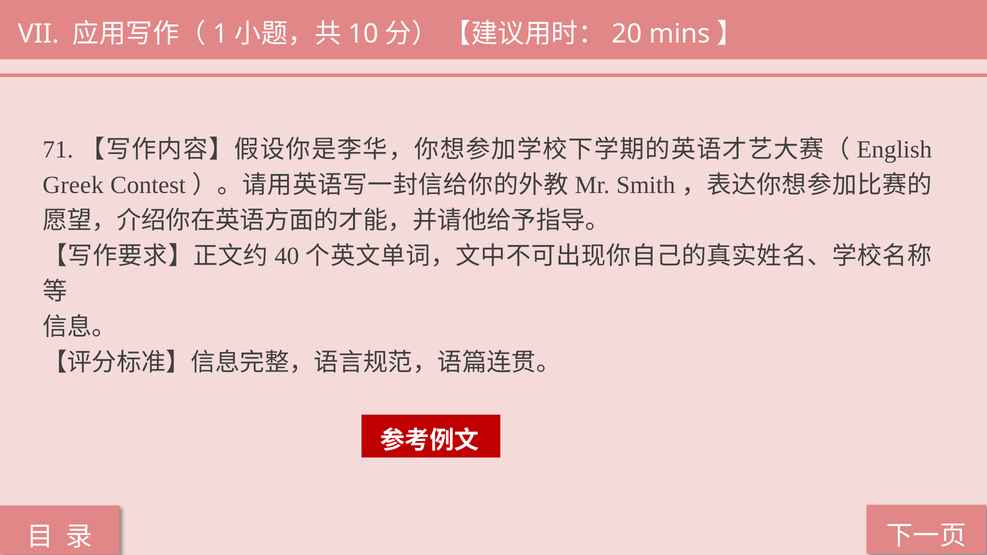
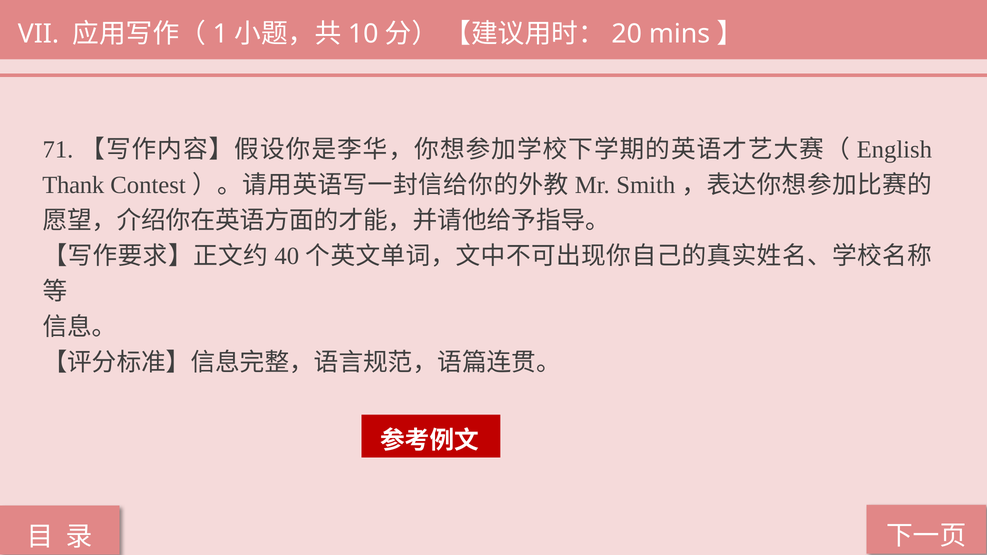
Greek: Greek -> Thank (73, 185)
